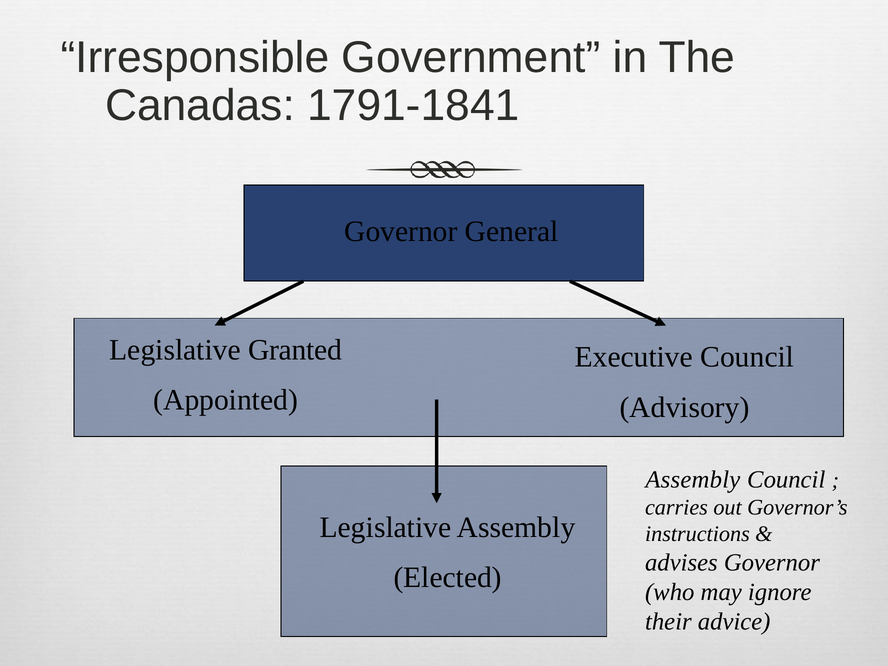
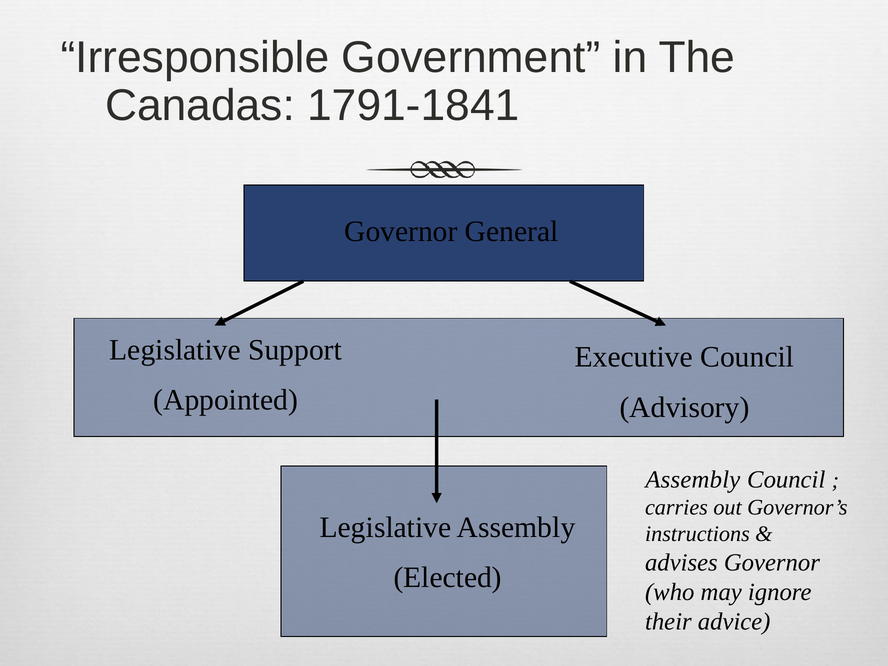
Granted: Granted -> Support (295, 350)
